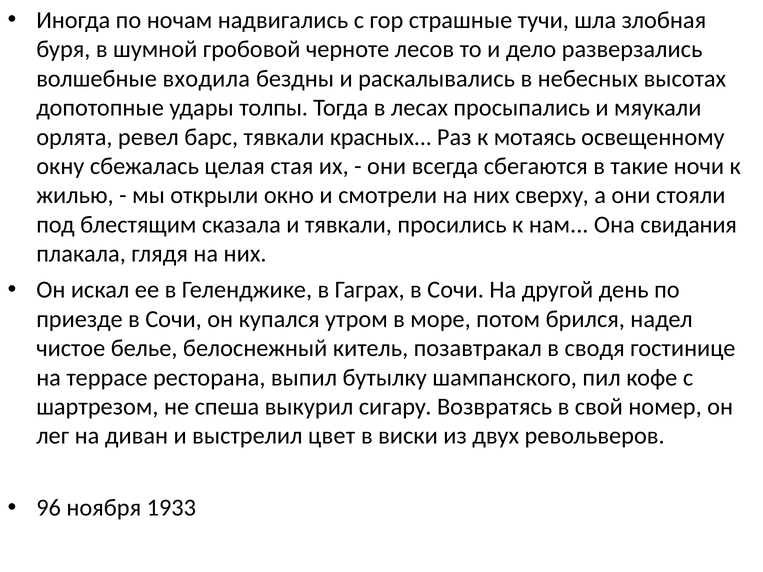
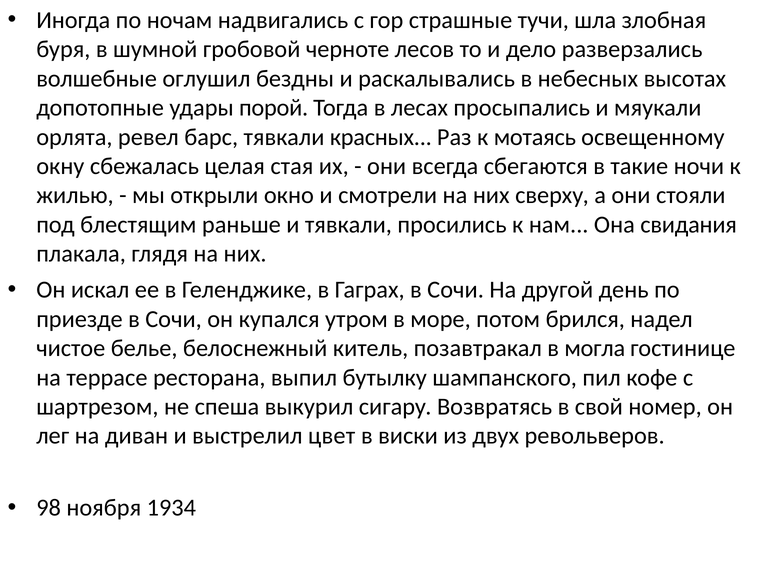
входила: входила -> оглушил (206, 79)
толпы: толпы -> порой (274, 108)
сказала: сказала -> раньше (241, 225)
сводя: сводя -> могла (595, 348)
96: 96 -> 98 (49, 508)
1933: 1933 -> 1934 (171, 508)
